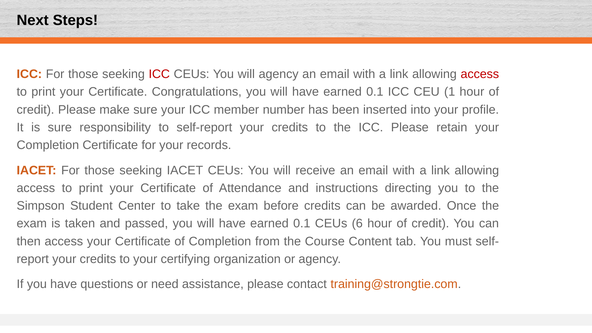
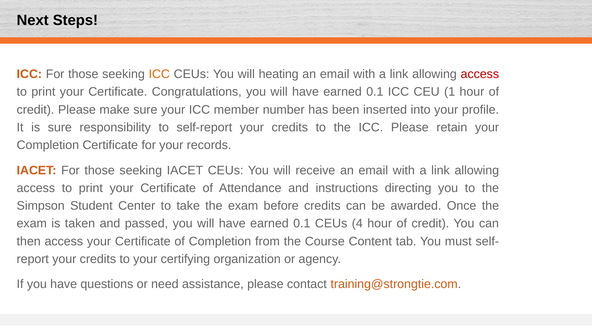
ICC colour: red -> orange (159, 74)
will agency: agency -> heating (279, 74)
6: 6 -> 4 (357, 224)
